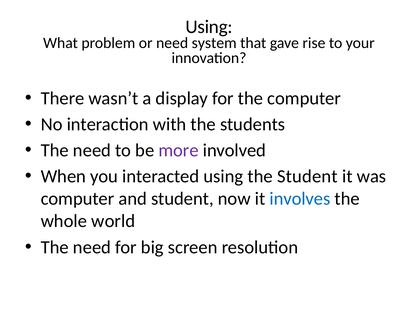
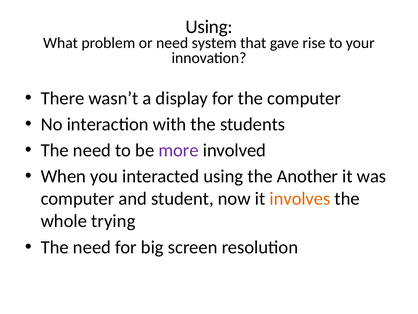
the Student: Student -> Another (307, 176)
involves colour: blue -> orange (300, 198)
world: world -> trying (113, 221)
